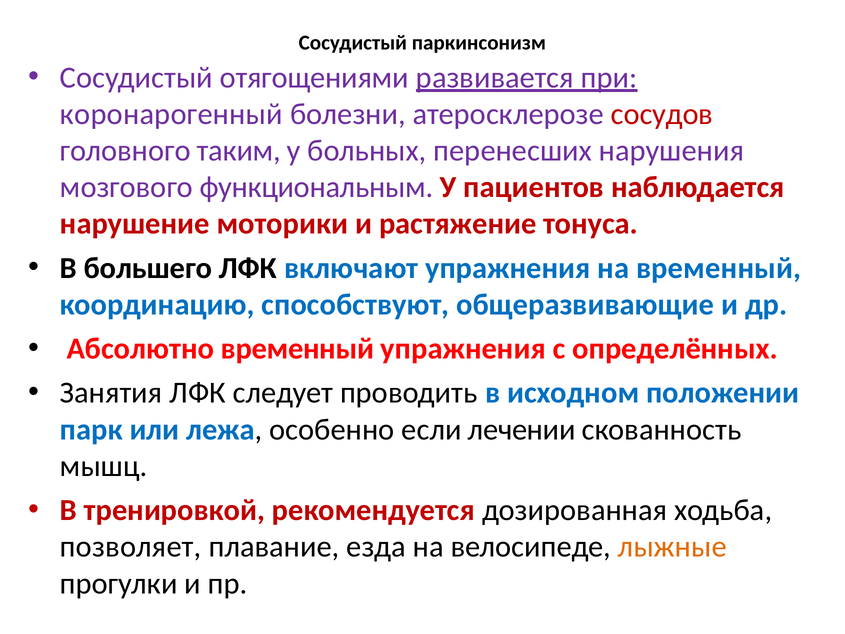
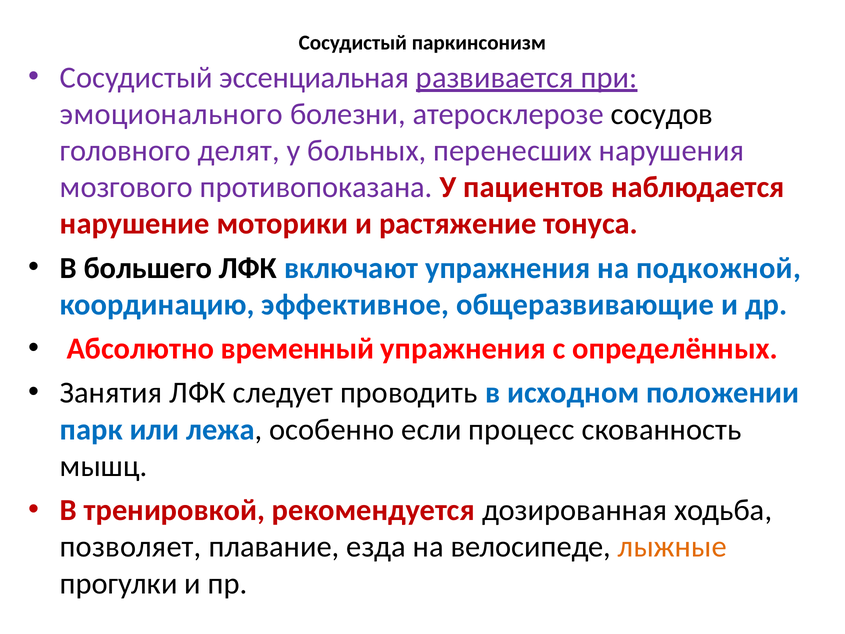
отягощениями: отягощениями -> эссенциальная (314, 77)
коронарогенный: коронарогенный -> эмоционального (171, 114)
сосудов colour: red -> black (662, 114)
таким: таким -> делят (239, 151)
функциональным: функциональным -> противопоказана (316, 187)
на временный: временный -> подкожной (719, 268)
способствуют: способствуют -> эффективное (355, 305)
лечении: лечении -> процесс (522, 429)
